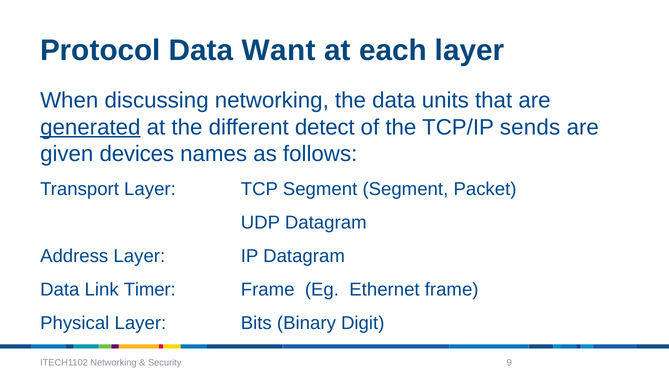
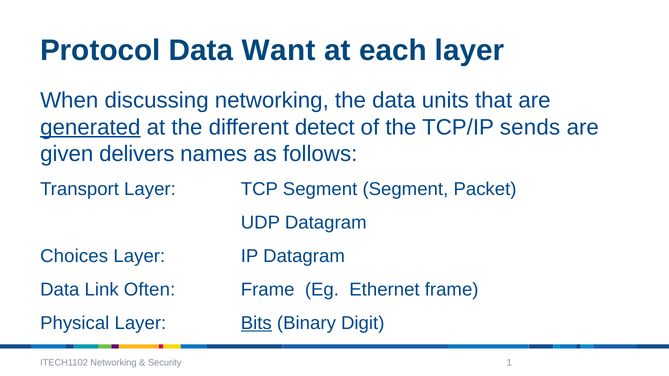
devices: devices -> delivers (137, 154)
Address: Address -> Choices (74, 256)
Timer: Timer -> Often (150, 290)
Bits underline: none -> present (256, 323)
9: 9 -> 1 (509, 363)
